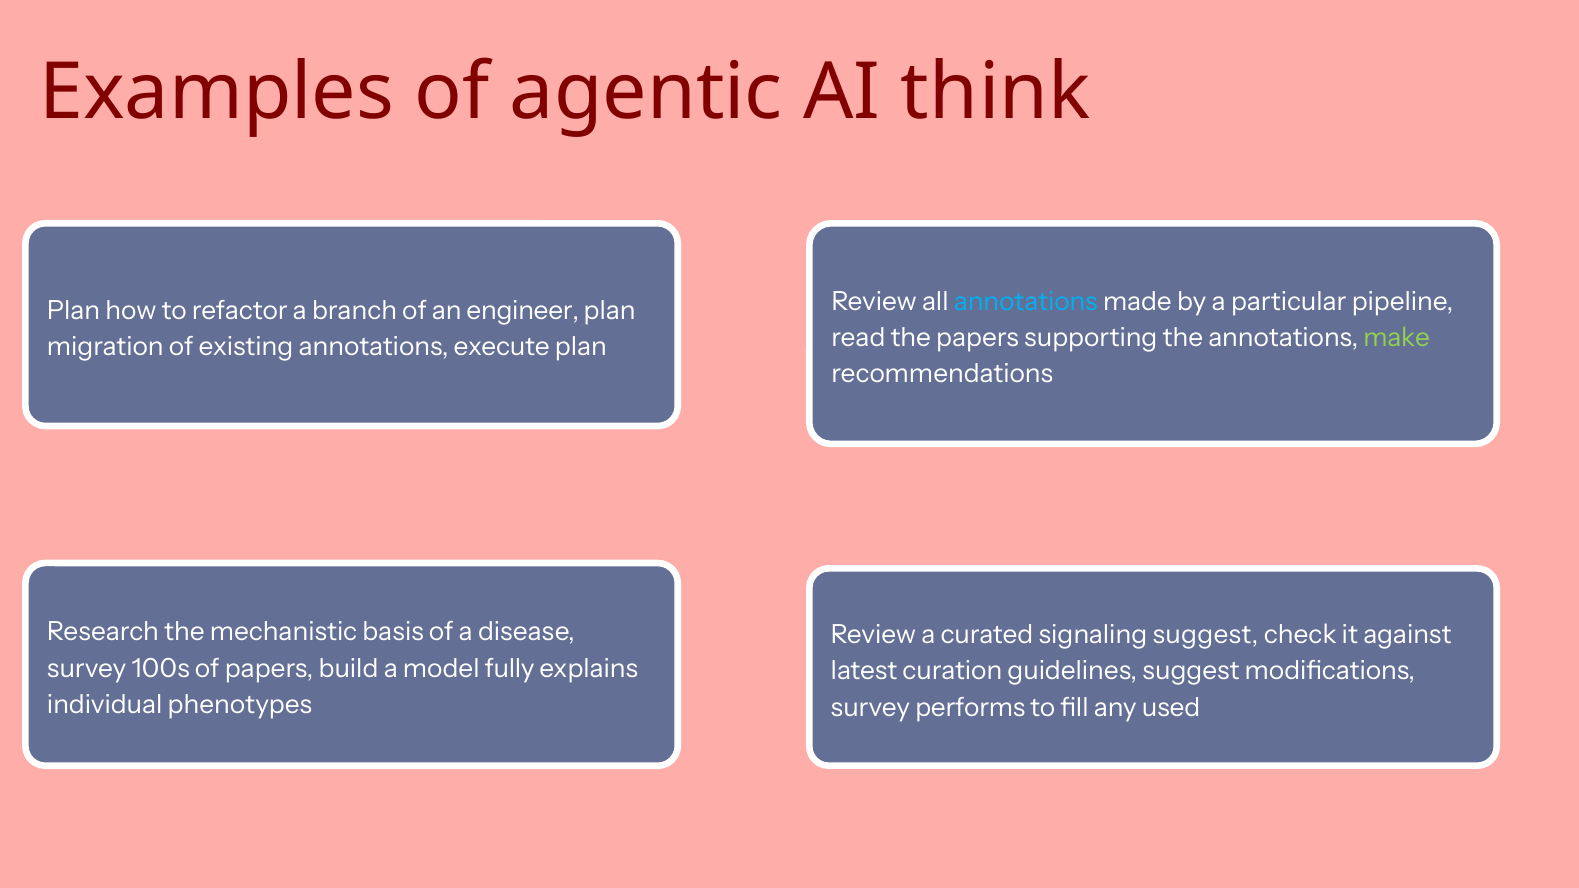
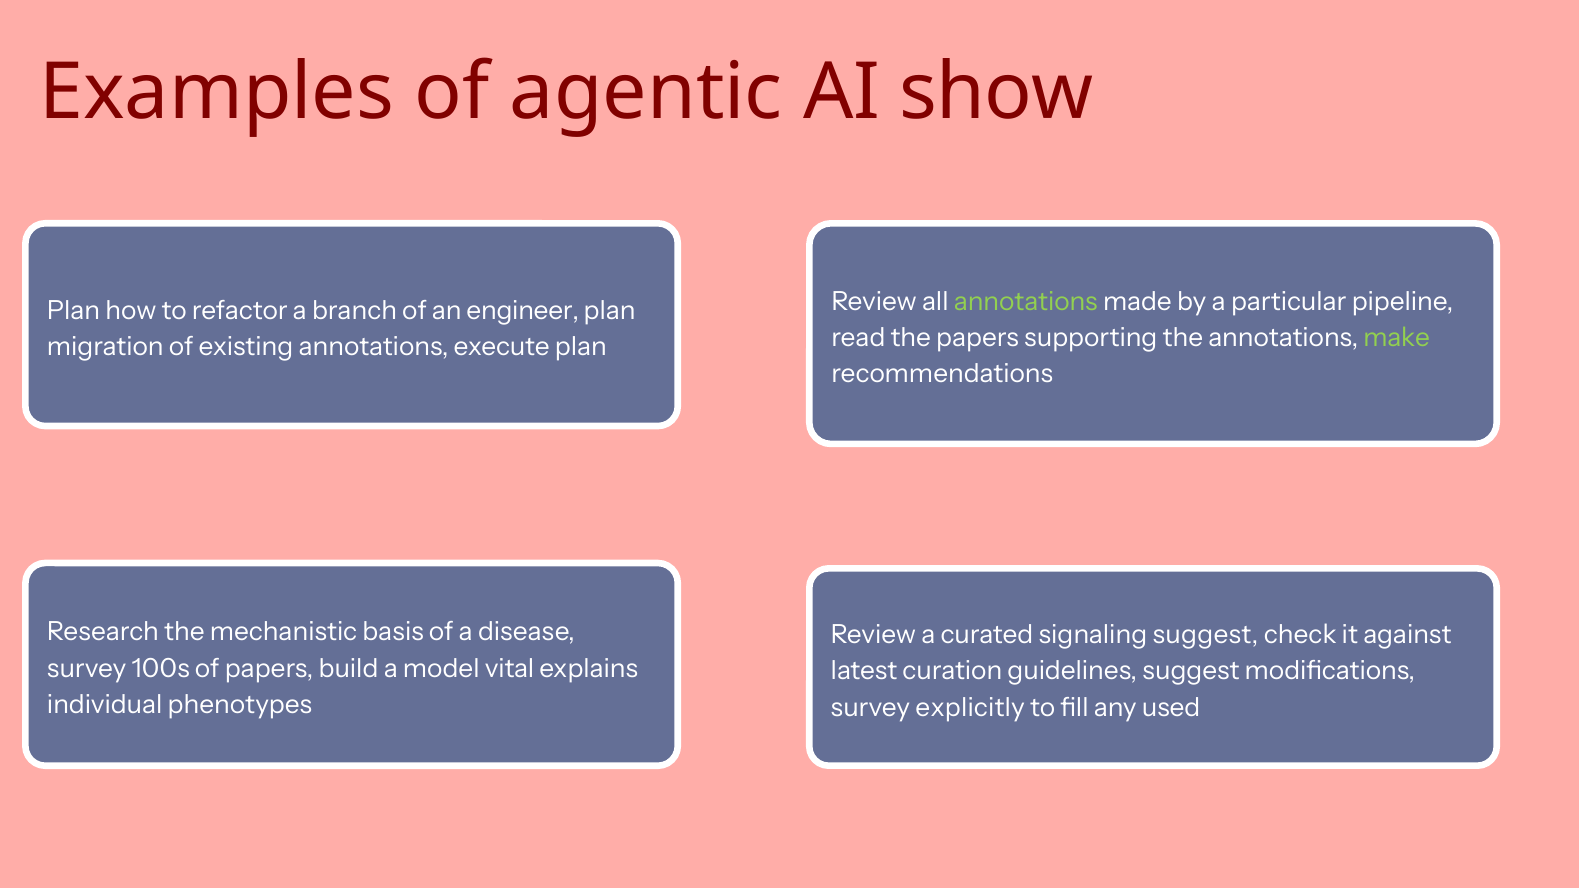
think: think -> show (997, 92)
annotations colour: light blue -> light green (1026, 302)
fully: fully -> vital (510, 669)
performs: performs -> explicitly (970, 708)
